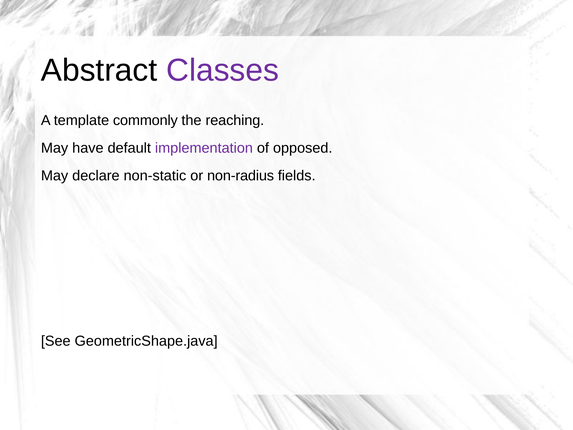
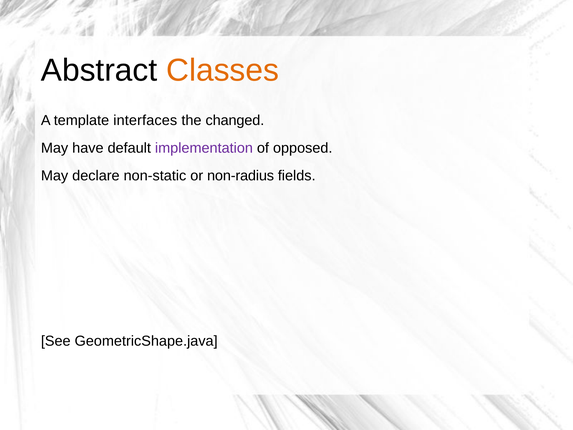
Classes colour: purple -> orange (223, 70)
commonly: commonly -> interfaces (145, 120)
reaching: reaching -> changed (235, 120)
